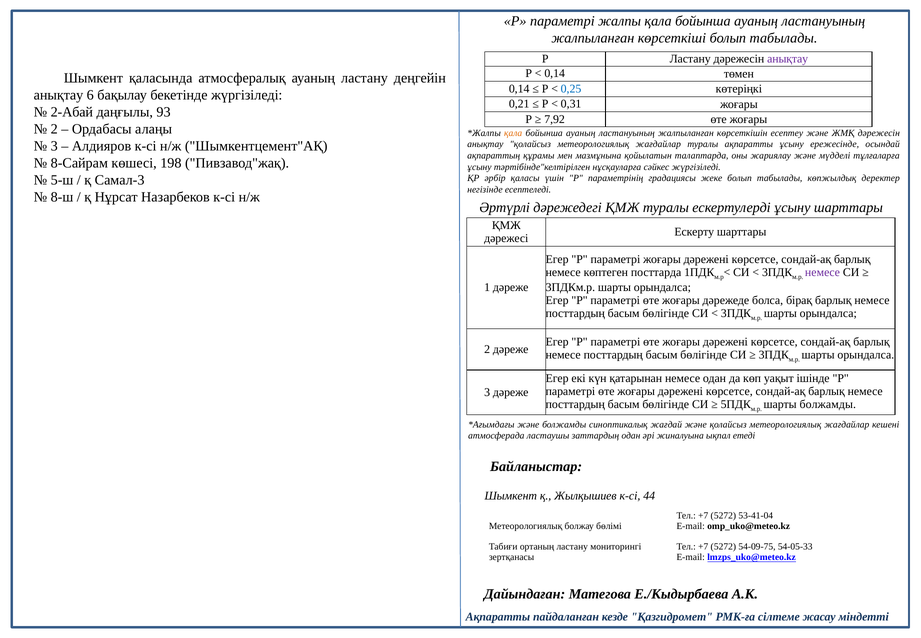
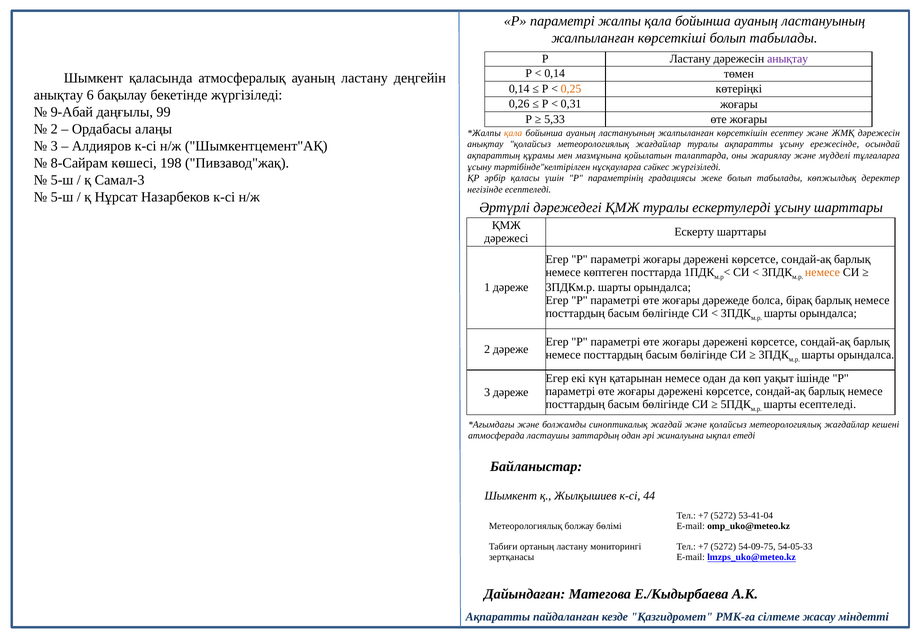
0,25 colour: blue -> orange (571, 89)
0,21: 0,21 -> 0,26 (519, 104)
2-Абай: 2-Абай -> 9-Абай (72, 112)
93: 93 -> 99 (164, 112)
7,92: 7,92 -> 5,33 (555, 119)
8-ш: 8-ш -> 5-ш (62, 197)
немесе colour: purple -> orange (822, 272)
шарты болжамды: болжамды -> есептеледі (828, 404)
